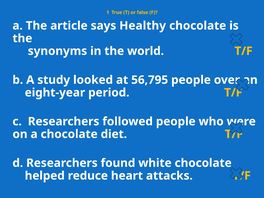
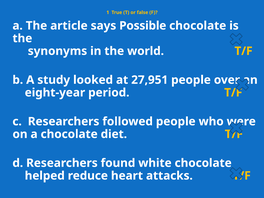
Healthy: Healthy -> Possible (143, 26)
56,795: 56,795 -> 27,951 (150, 80)
